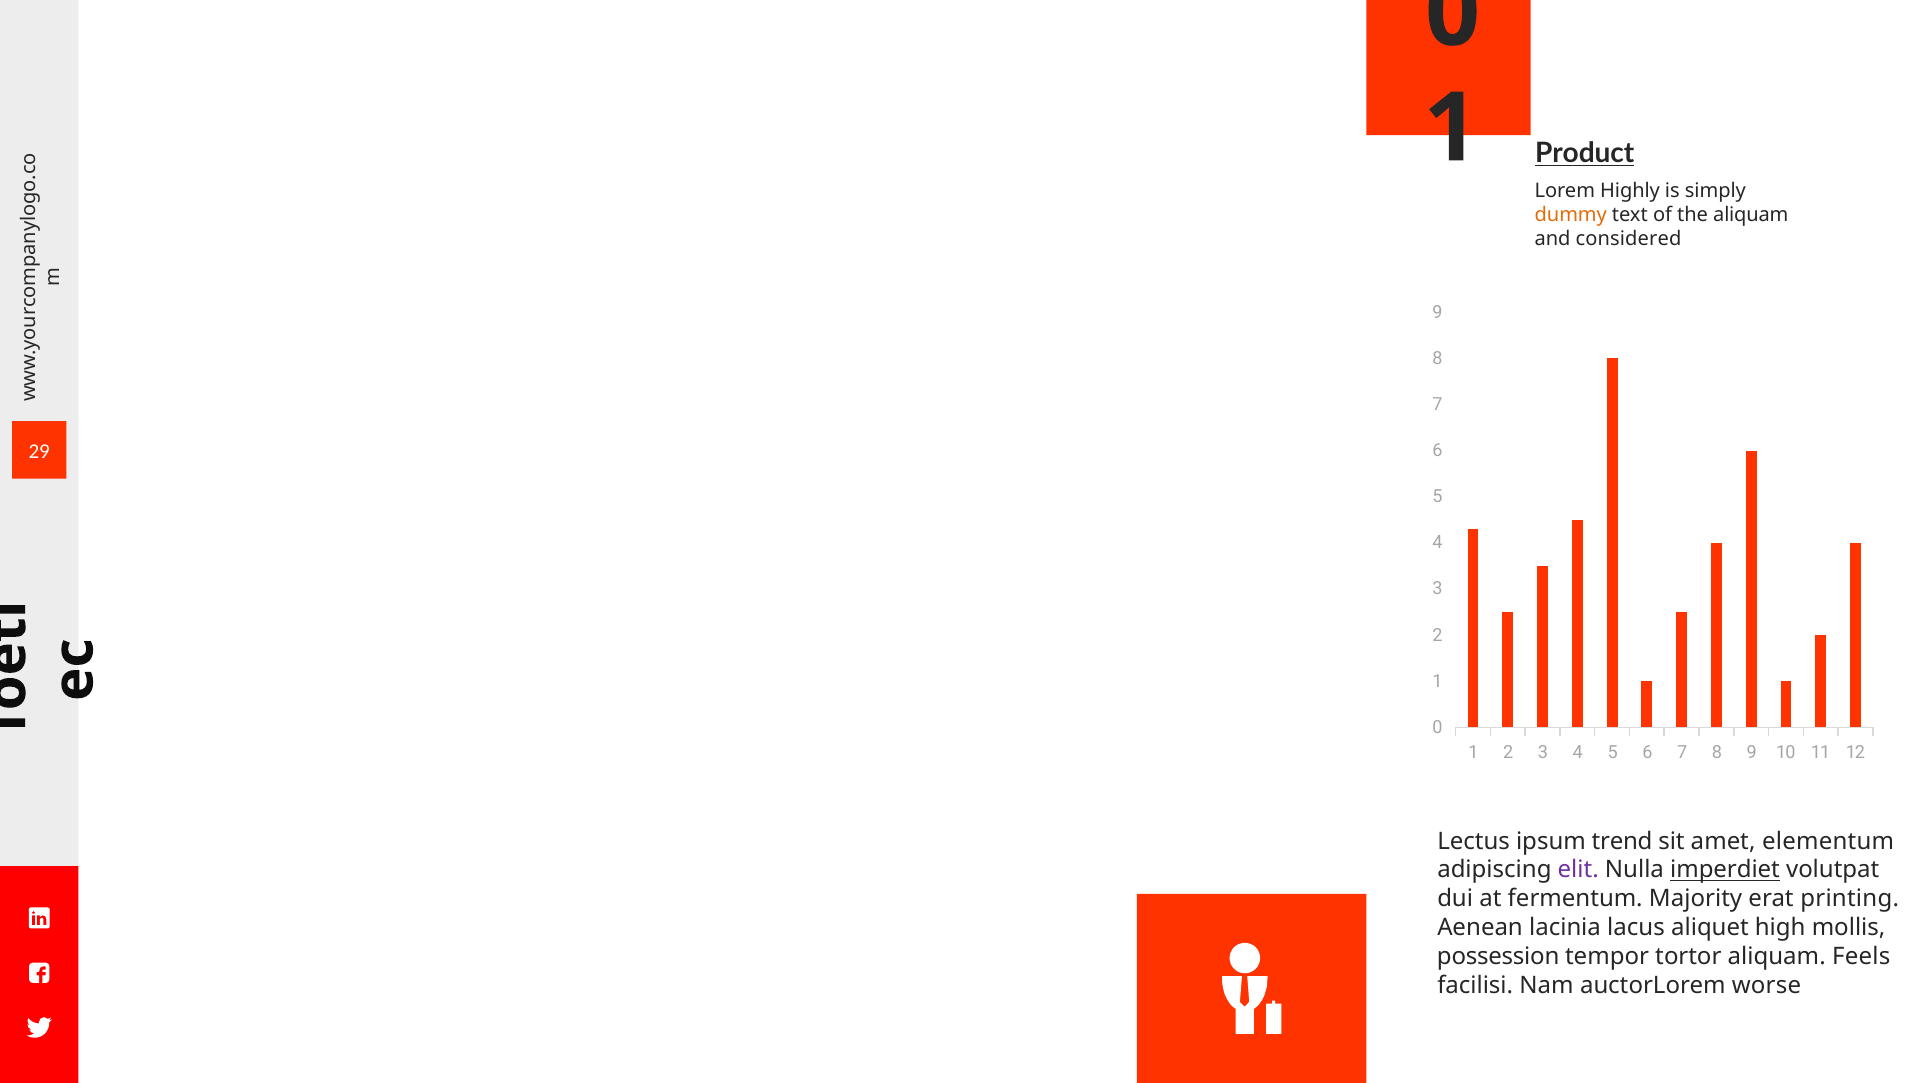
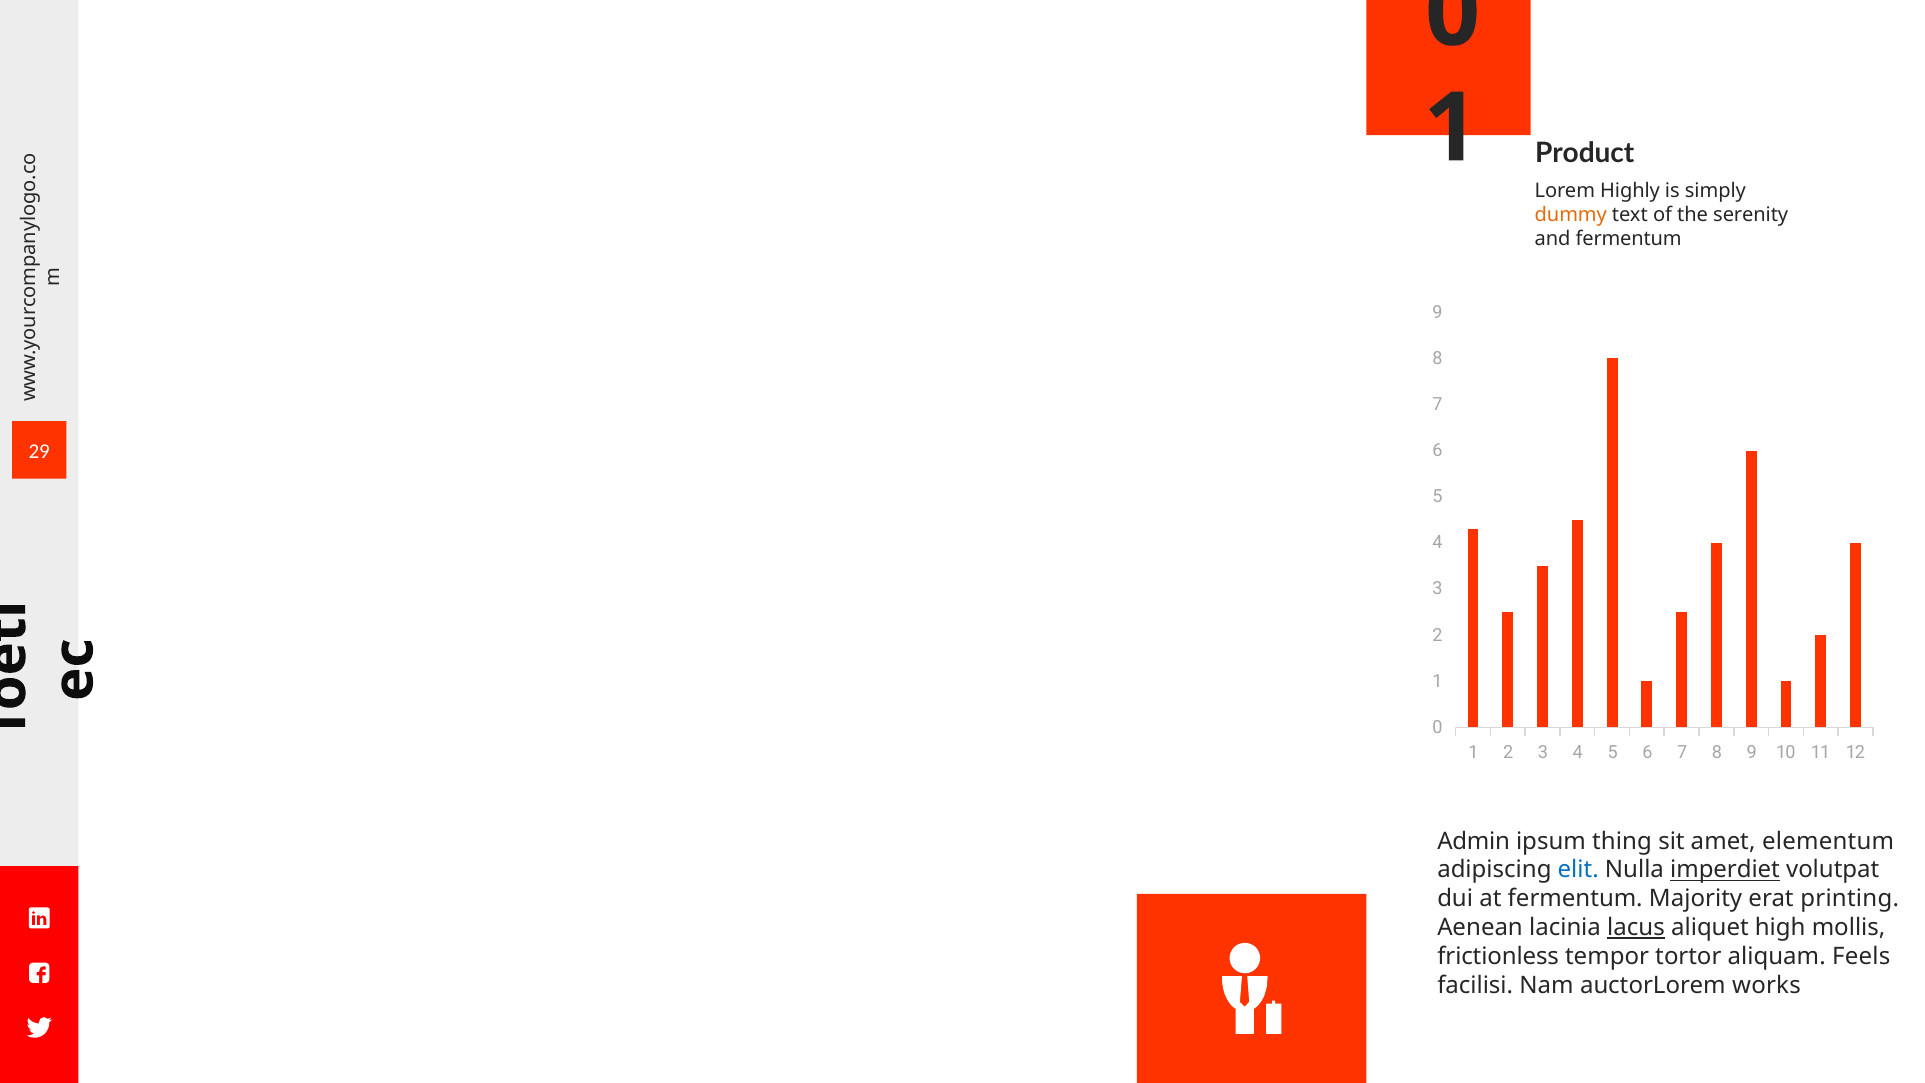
Product underline: present -> none (1585, 153)
the aliquam: aliquam -> serenity (1751, 215)
and considered: considered -> fermentum (1629, 239)
Lectus: Lectus -> Admin (1474, 841)
trend: trend -> thing (1622, 841)
elit colour: purple -> blue (1578, 870)
lacus underline: none -> present (1636, 928)
possession: possession -> frictionless (1498, 956)
worse: worse -> works (1766, 985)
